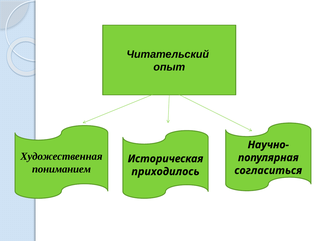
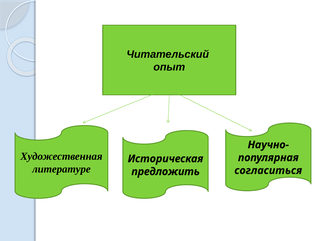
пониманием: пониманием -> литературе (61, 169)
приходилось: приходилось -> предложить (166, 171)
